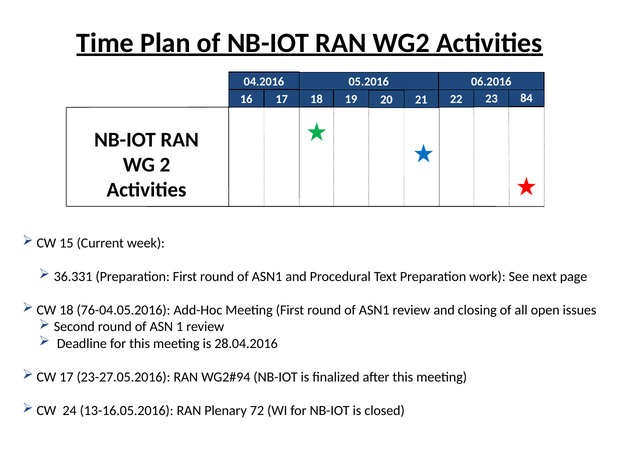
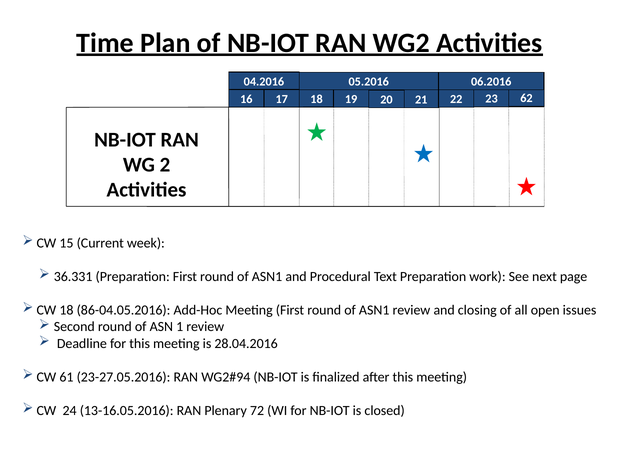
84: 84 -> 62 (526, 98)
76-04.05.2016: 76-04.05.2016 -> 86-04.05.2016 (124, 310)
CW 17: 17 -> 61 (66, 377)
